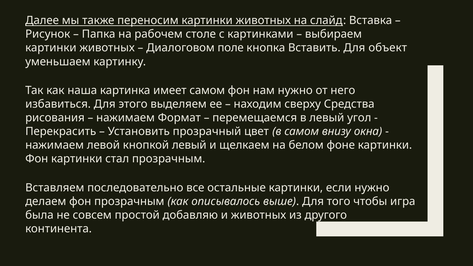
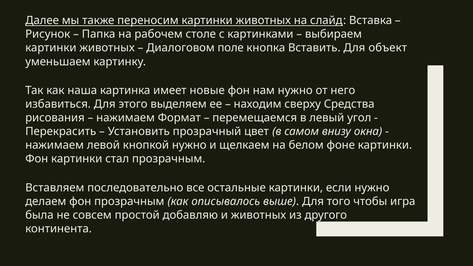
имеет самом: самом -> новые (207, 91)
кнопкой левый: левый -> нужно (189, 145)
